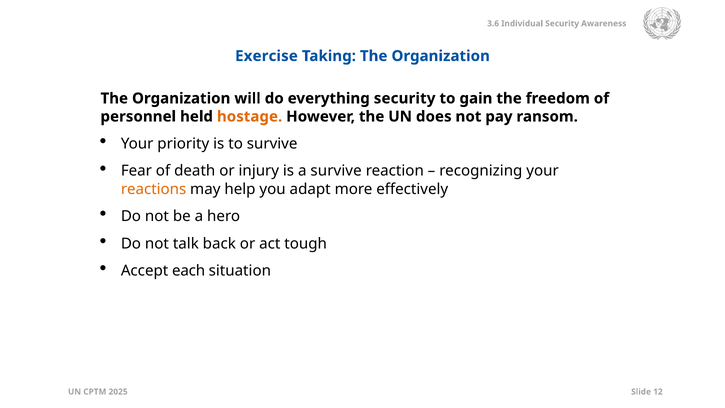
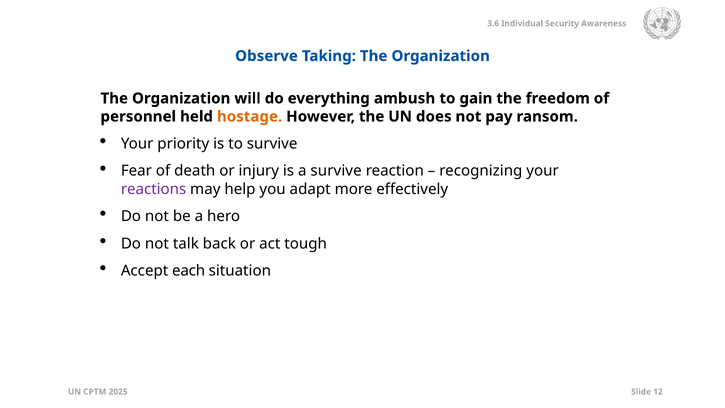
Exercise: Exercise -> Observe (266, 56)
everything security: security -> ambush (405, 98)
reactions colour: orange -> purple (154, 189)
